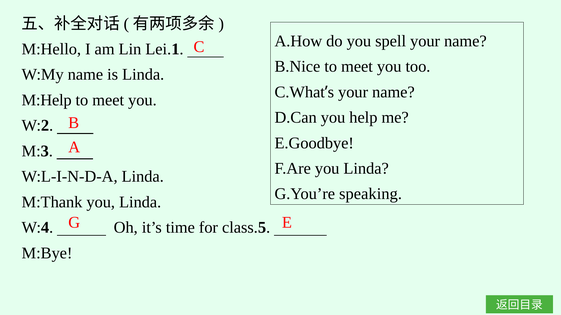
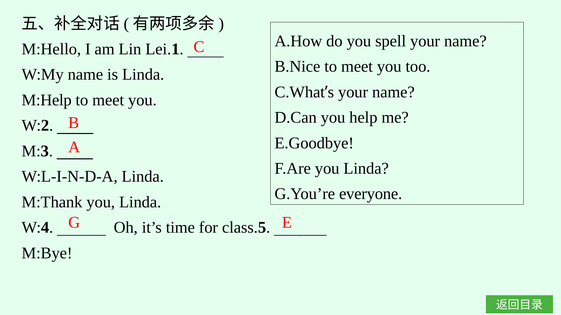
speaking: speaking -> everyone (371, 194)
